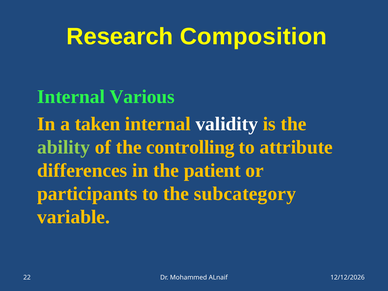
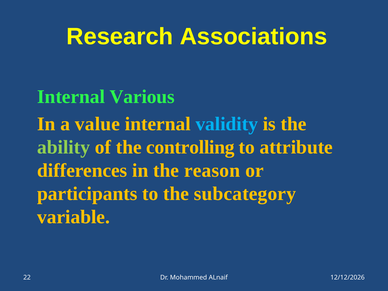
Composition: Composition -> Associations (253, 37)
taken: taken -> value (97, 124)
validity colour: white -> light blue (227, 124)
patient: patient -> reason (212, 171)
